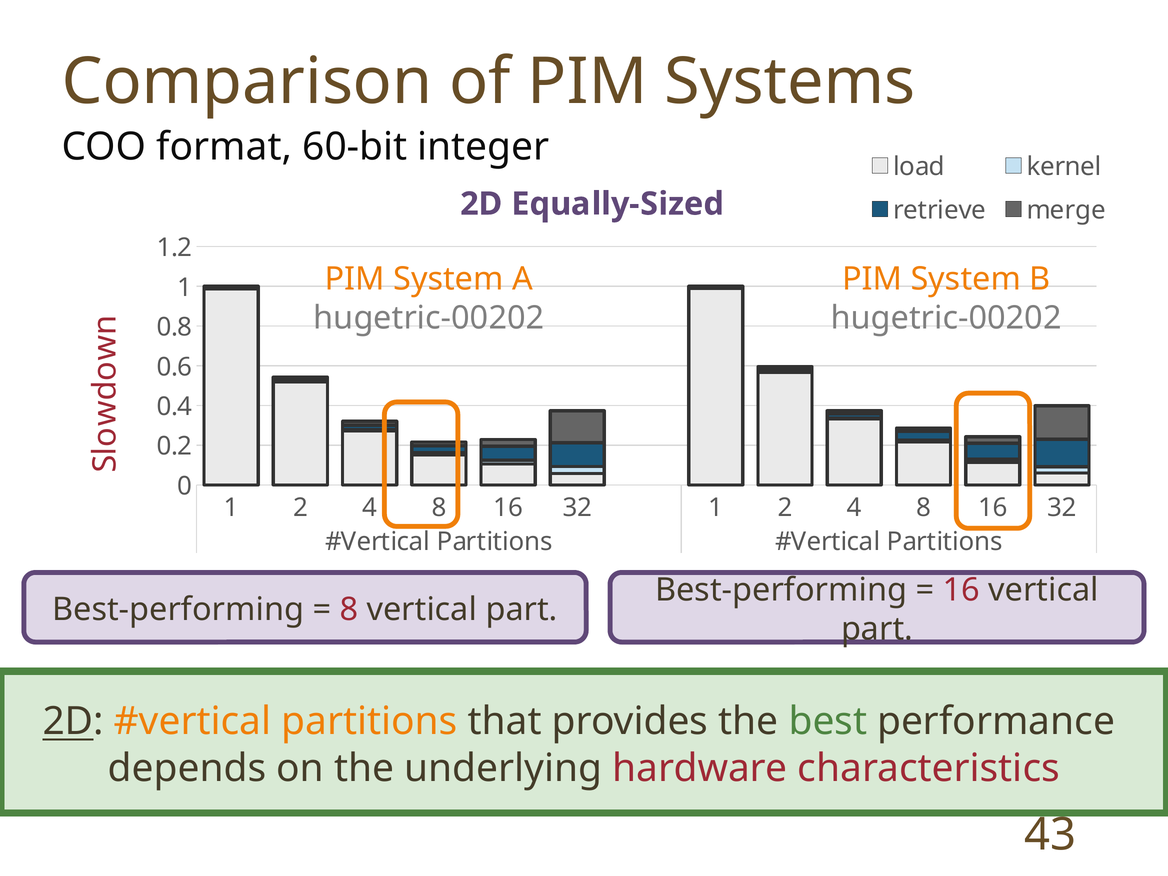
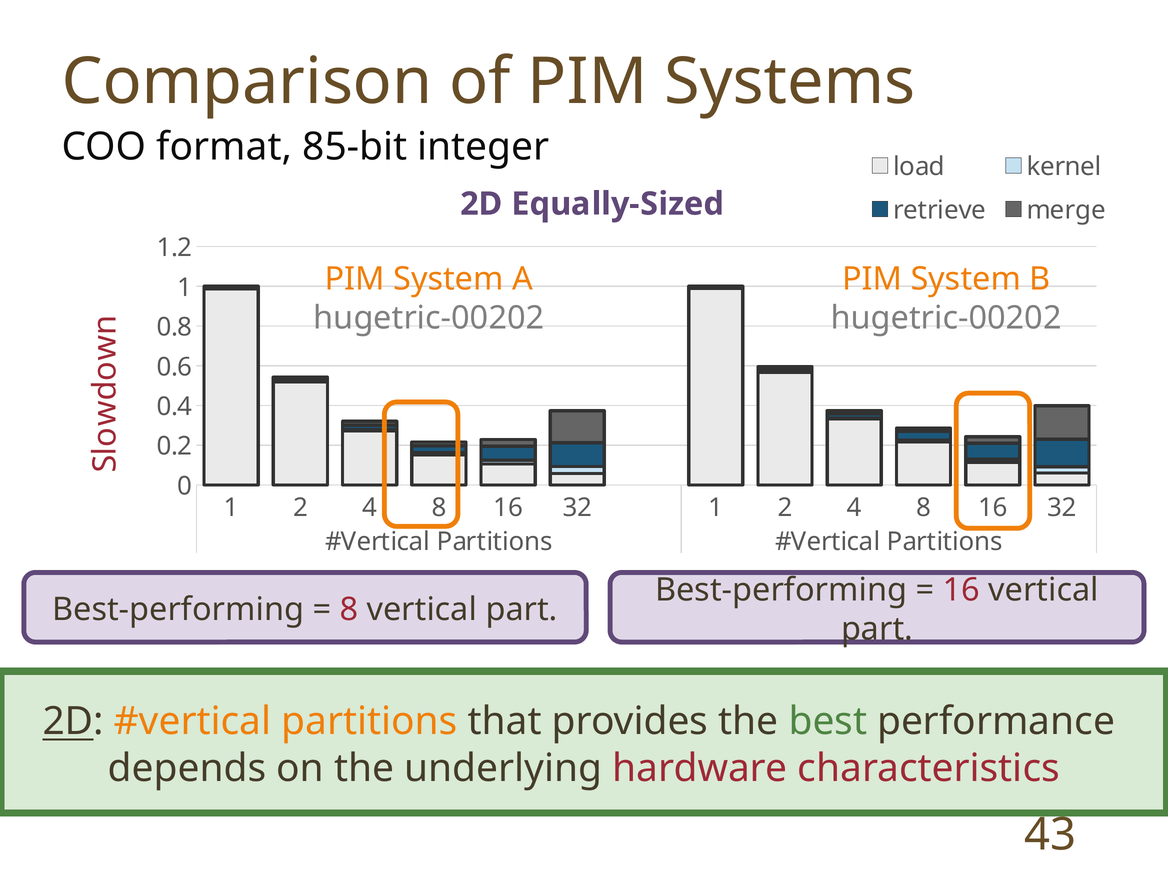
60-bit: 60-bit -> 85-bit (355, 147)
